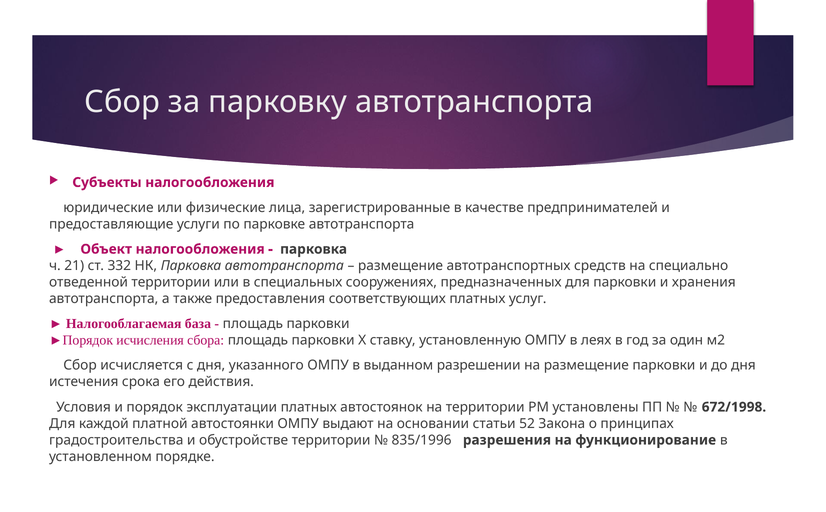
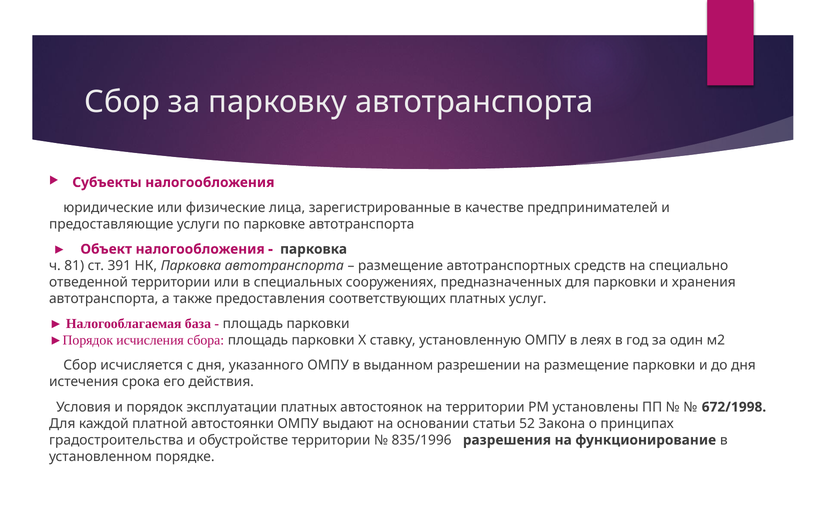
21: 21 -> 81 (74, 266)
332: 332 -> 391 (119, 266)
